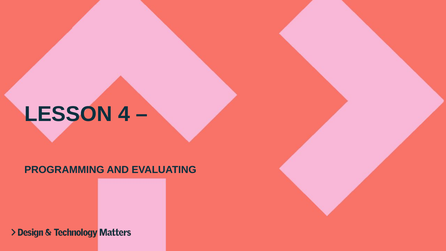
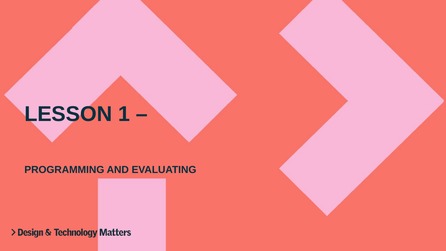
4: 4 -> 1 (124, 114)
